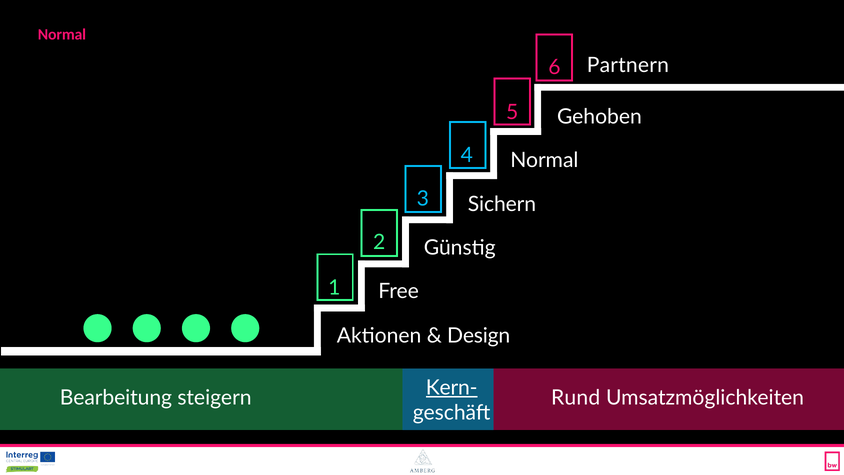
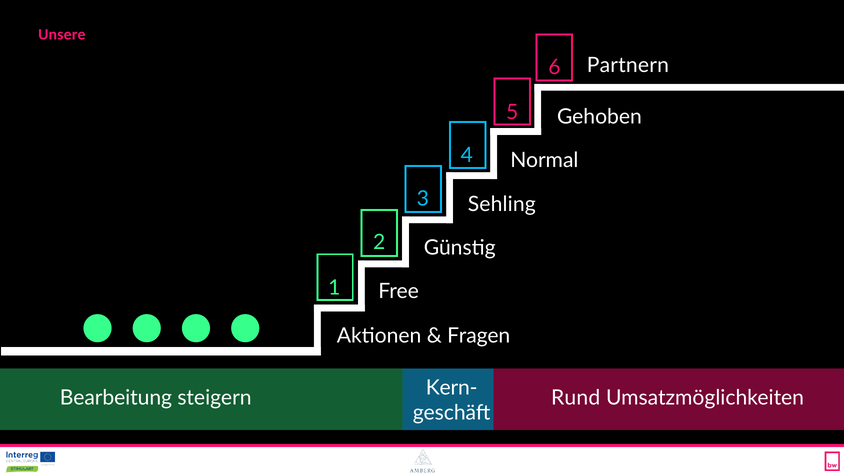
Normal: Normal -> Unsere (62, 35)
Sichern: Sichern -> Sehling (502, 204)
Design: Design -> Fragen (479, 336)
Kern- underline: present -> none (452, 387)
